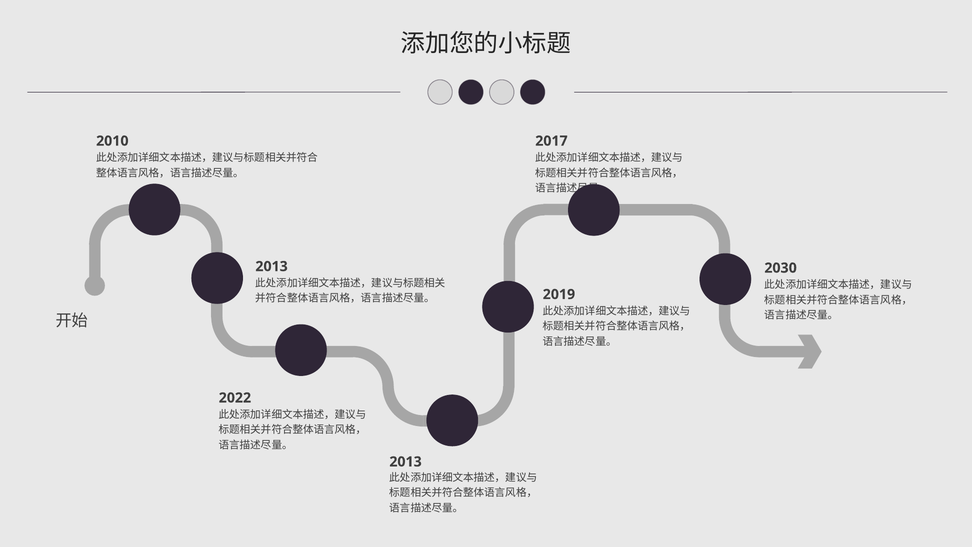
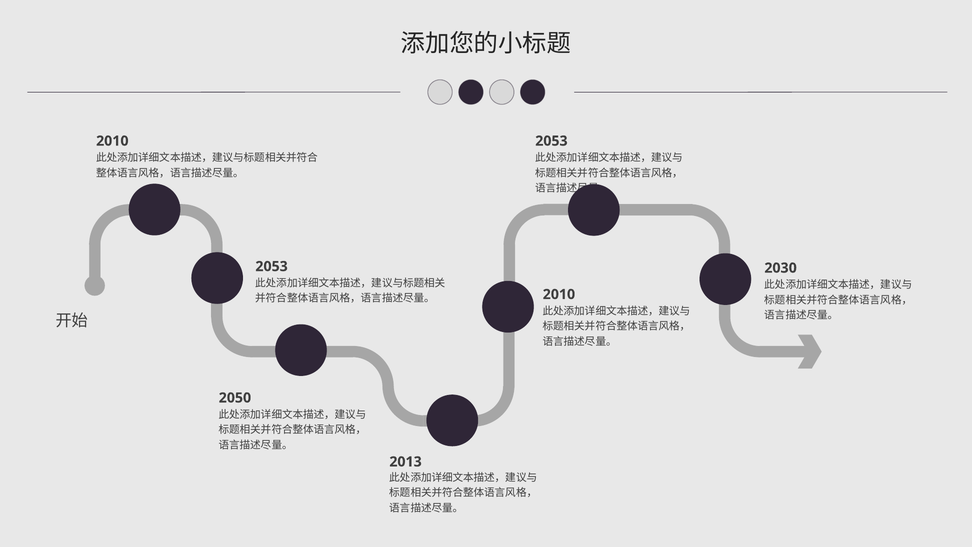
2017: 2017 -> 2053 (551, 141)
2013: 2013 -> 2053 (272, 266)
2019: 2019 -> 2010 (559, 294)
2022: 2022 -> 2050 (235, 398)
